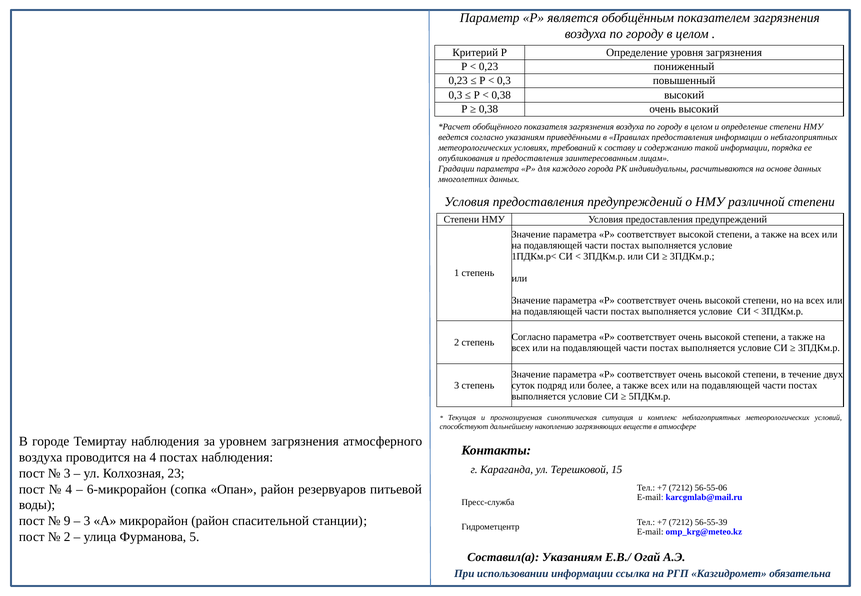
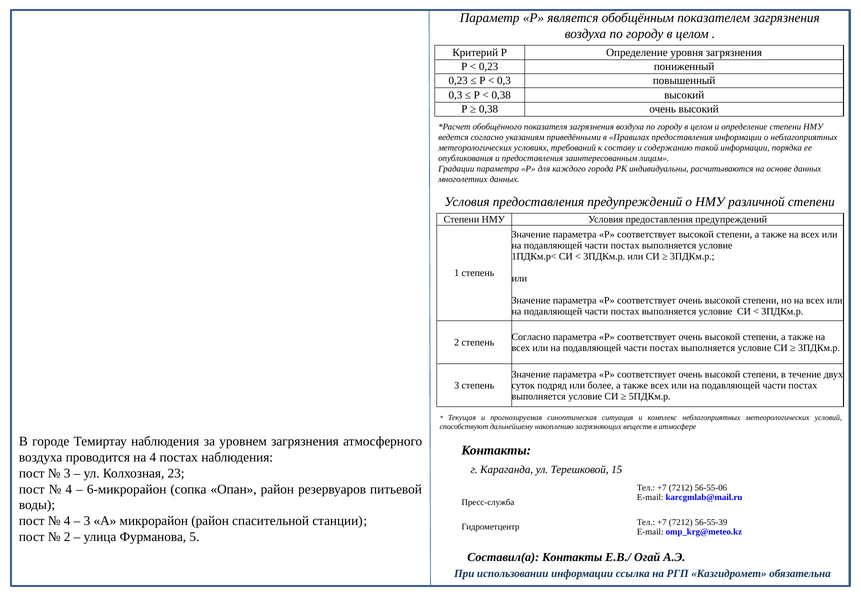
9: 9 -> 4 (67, 521)
Составил(а Указаниям: Указаниям -> Контакты (572, 557)
